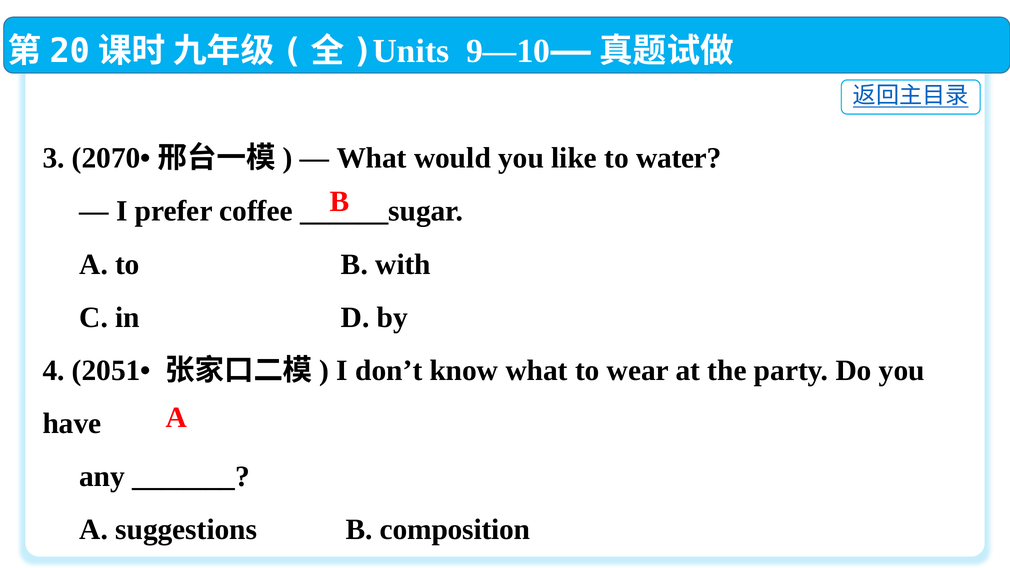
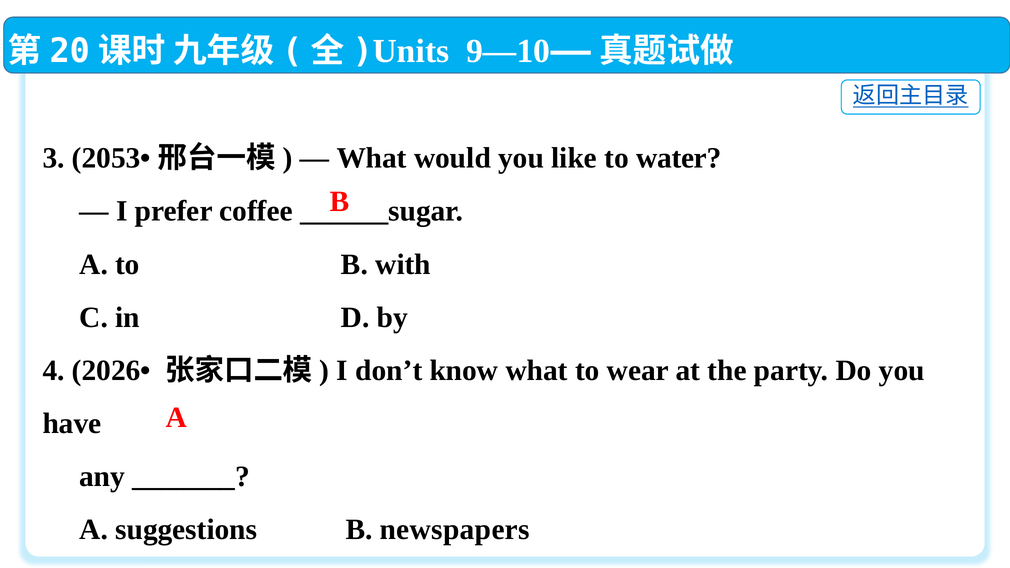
2070•: 2070• -> 2053• (111, 158)
2051•: 2051• -> 2026• (111, 370)
composition: composition -> newspapers (455, 530)
